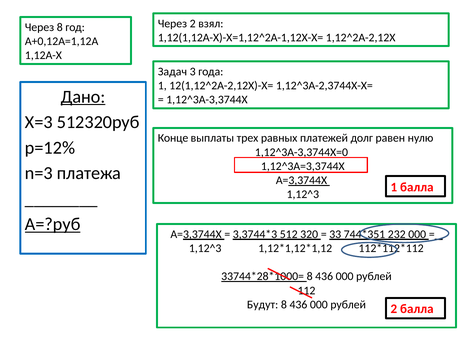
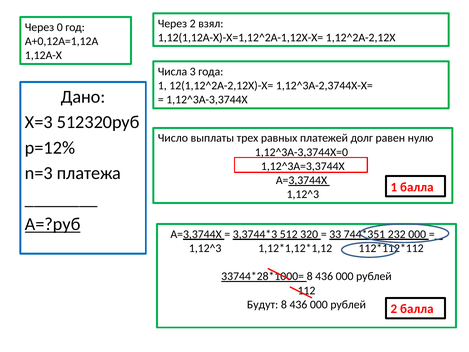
Через 8: 8 -> 0 (60, 27)
Задач: Задач -> Числа (172, 72)
Дано underline: present -> none (83, 97)
Конце: Конце -> Число (173, 138)
